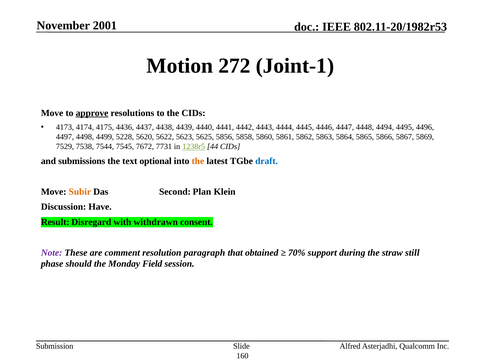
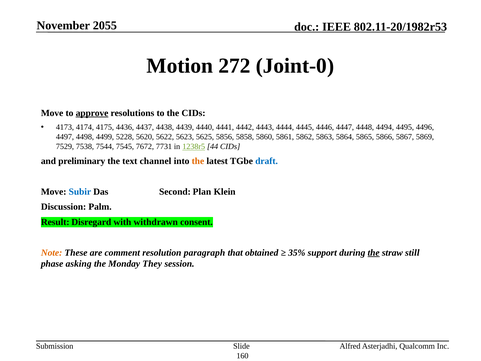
2001: 2001 -> 2055 (105, 25)
Joint-1: Joint-1 -> Joint-0 (295, 66)
submissions: submissions -> preliminary (82, 161)
optional: optional -> channel (156, 161)
Subir colour: orange -> blue (80, 192)
Have: Have -> Palm (100, 207)
Note colour: purple -> orange (52, 252)
70%: 70% -> 35% (297, 252)
the underline: none -> present (374, 252)
should: should -> asking (79, 264)
Field: Field -> They (152, 264)
